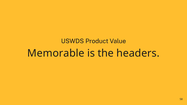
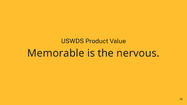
headers: headers -> nervous (138, 53)
